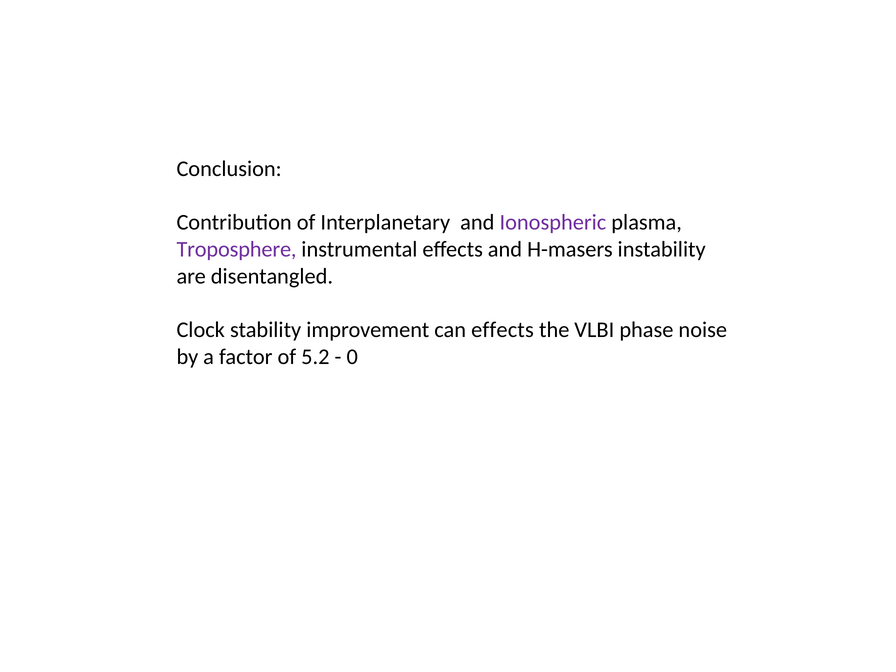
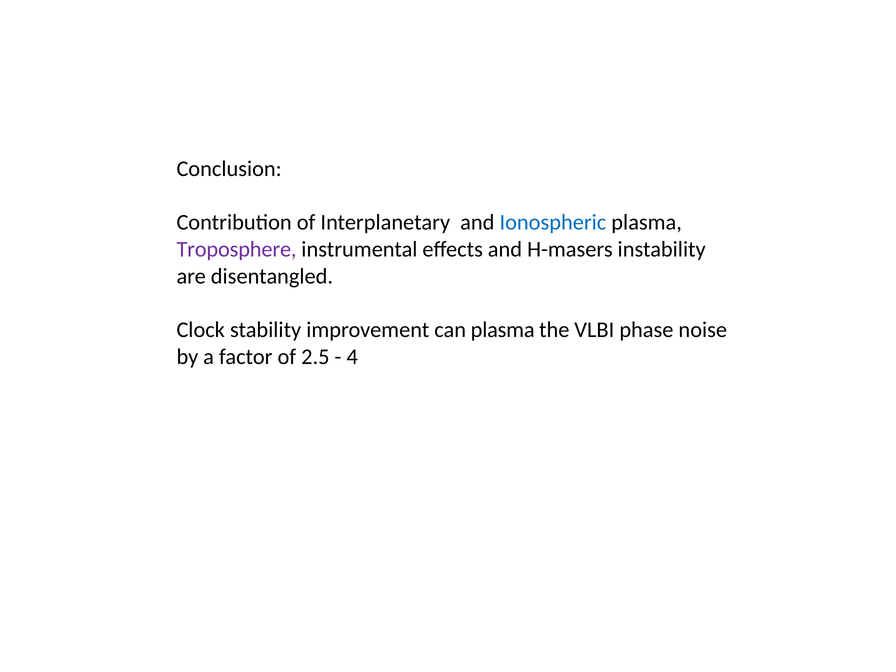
Ionospheric colour: purple -> blue (553, 222)
can effects: effects -> plasma (503, 330)
5.2: 5.2 -> 2.5 (315, 357)
0: 0 -> 4 (352, 357)
